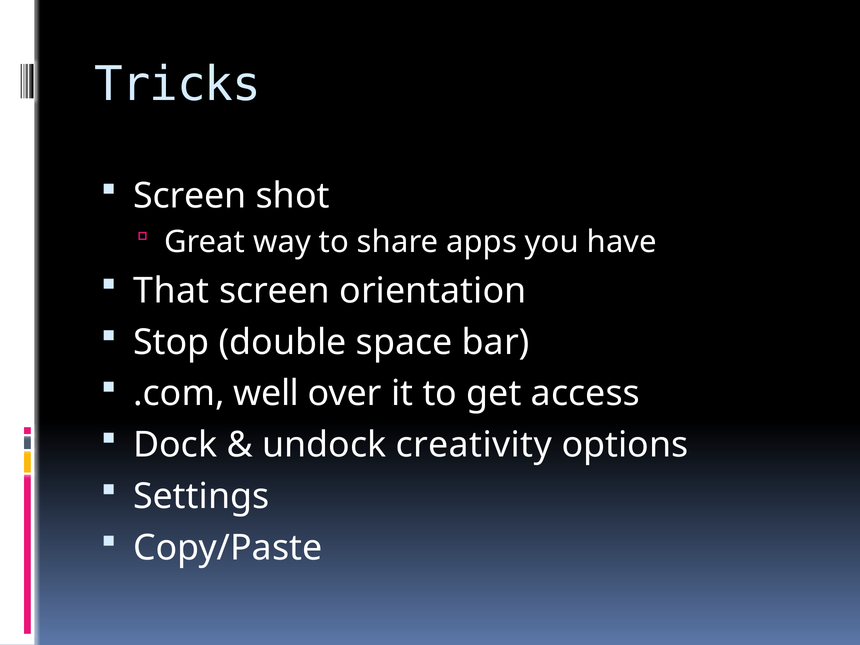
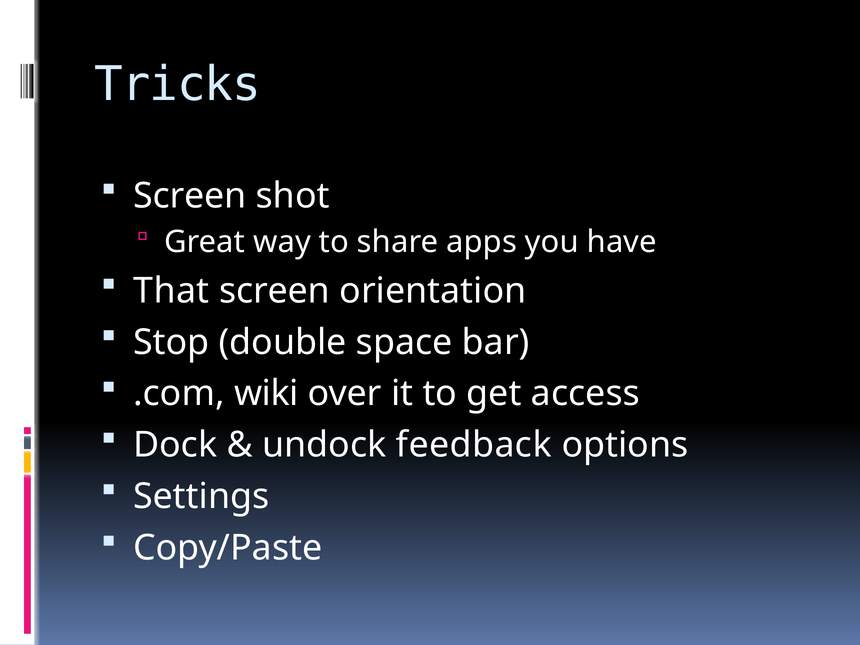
well: well -> wiki (266, 394)
creativity: creativity -> feedback (474, 445)
